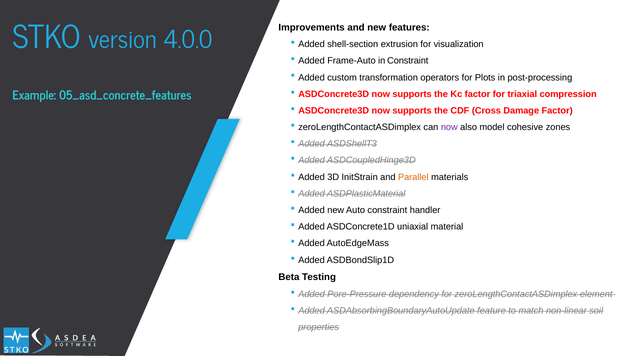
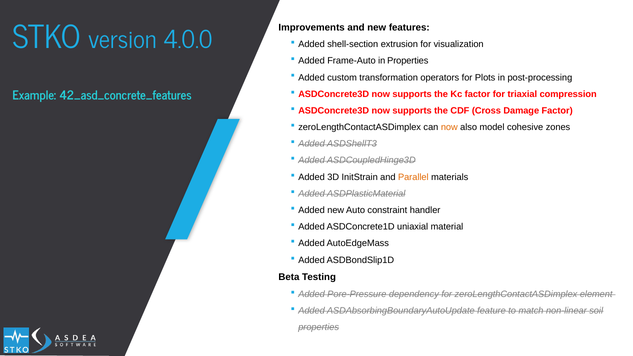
in Constraint: Constraint -> Properties (408, 61)
05_asd_concrete_features: 05_asd_concrete_features -> 42_asd_concrete_features (125, 96)
now colour: purple -> orange (449, 127)
